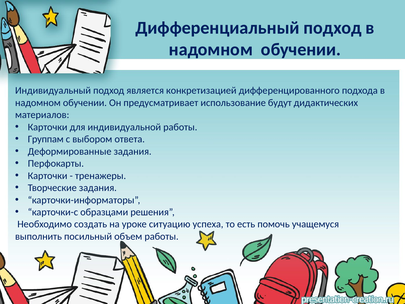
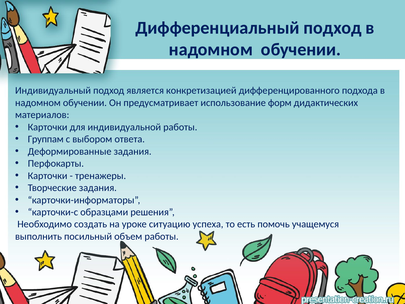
будут: будут -> форм (280, 103)
